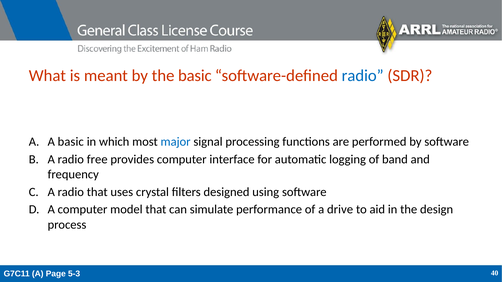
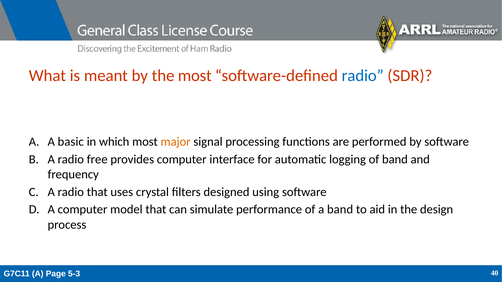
the basic: basic -> most (195, 76)
major colour: blue -> orange (176, 142)
a drive: drive -> band (340, 210)
